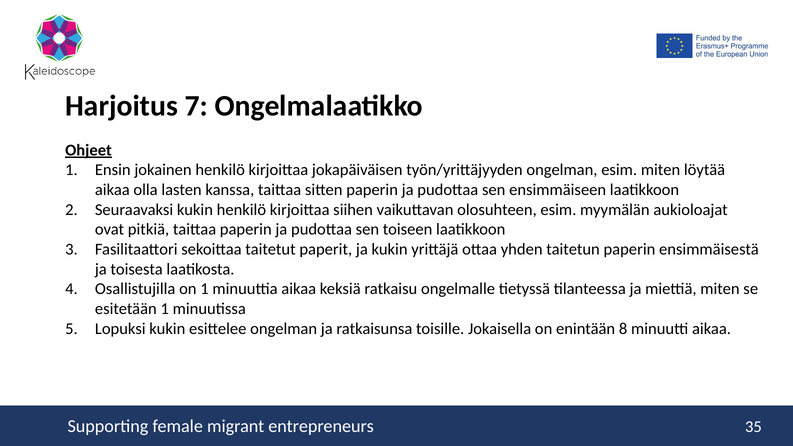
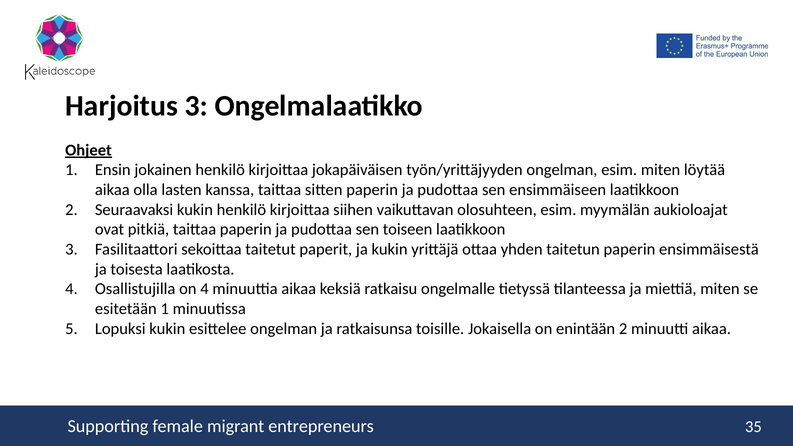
Harjoitus 7: 7 -> 3 (196, 106)
on 1: 1 -> 4 (205, 289)
enintään 8: 8 -> 2 (623, 329)
